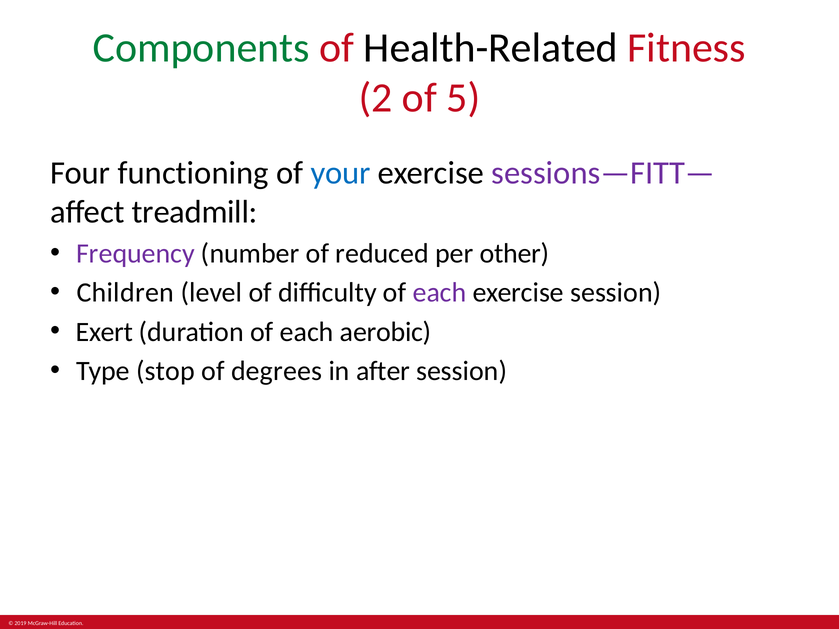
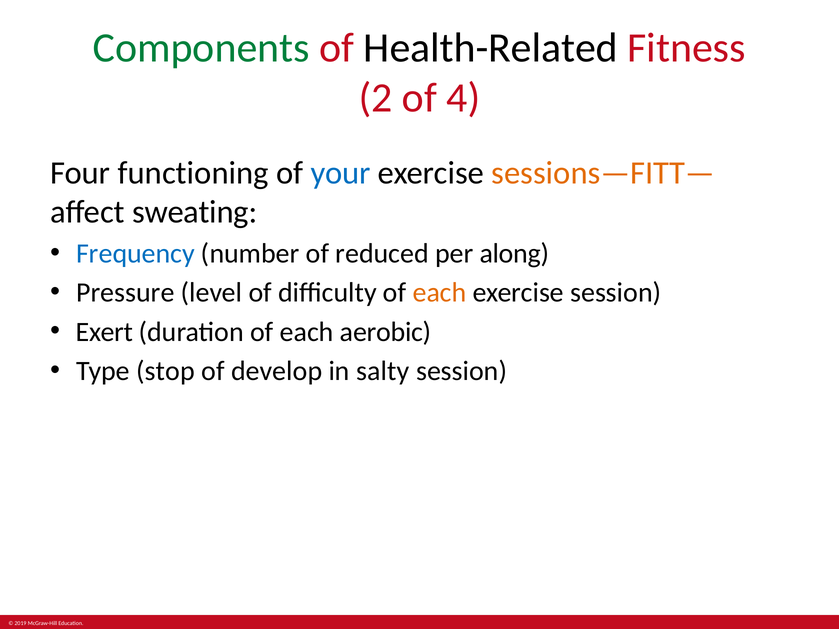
5: 5 -> 4 (463, 98)
sessions—FITT— colour: purple -> orange (603, 173)
treadmill: treadmill -> sweating (195, 212)
Frequency colour: purple -> blue (135, 254)
other: other -> along (514, 254)
Children: Children -> Pressure (125, 293)
each colour: purple -> orange (440, 293)
degrees: degrees -> develop (277, 371)
after: after -> salty (383, 371)
